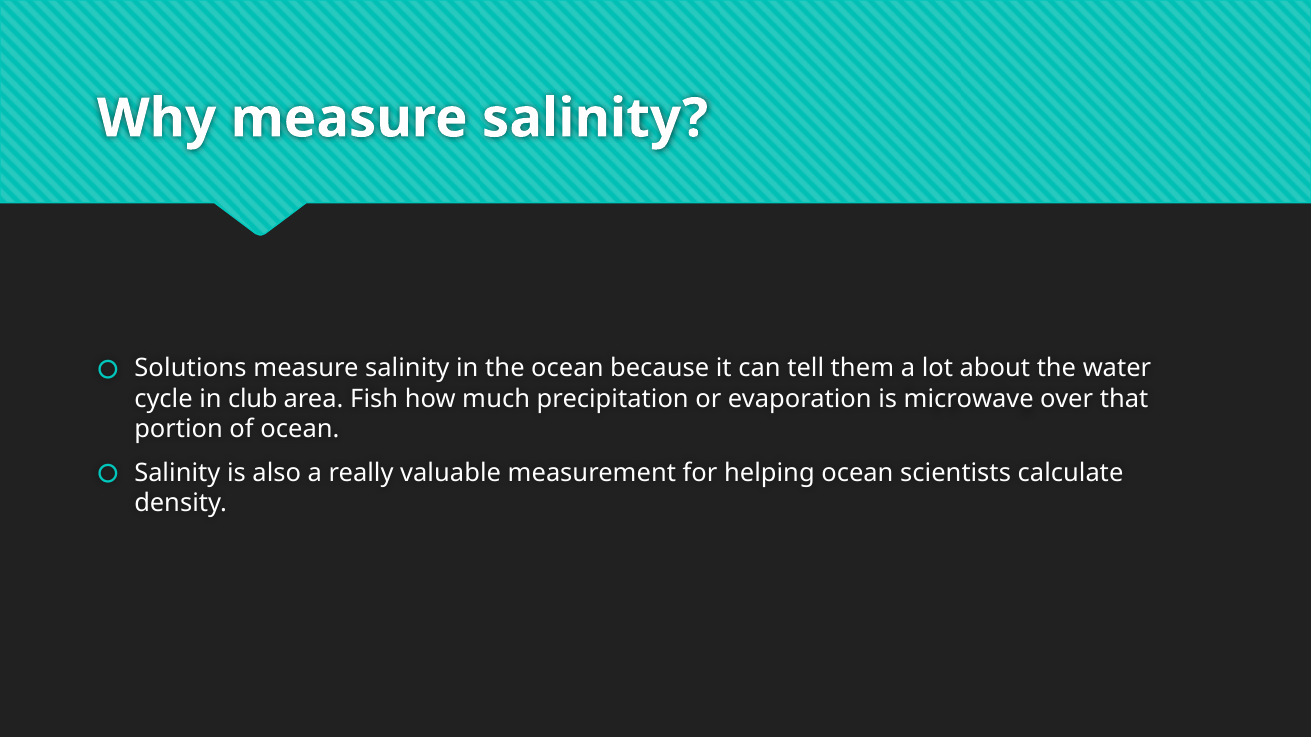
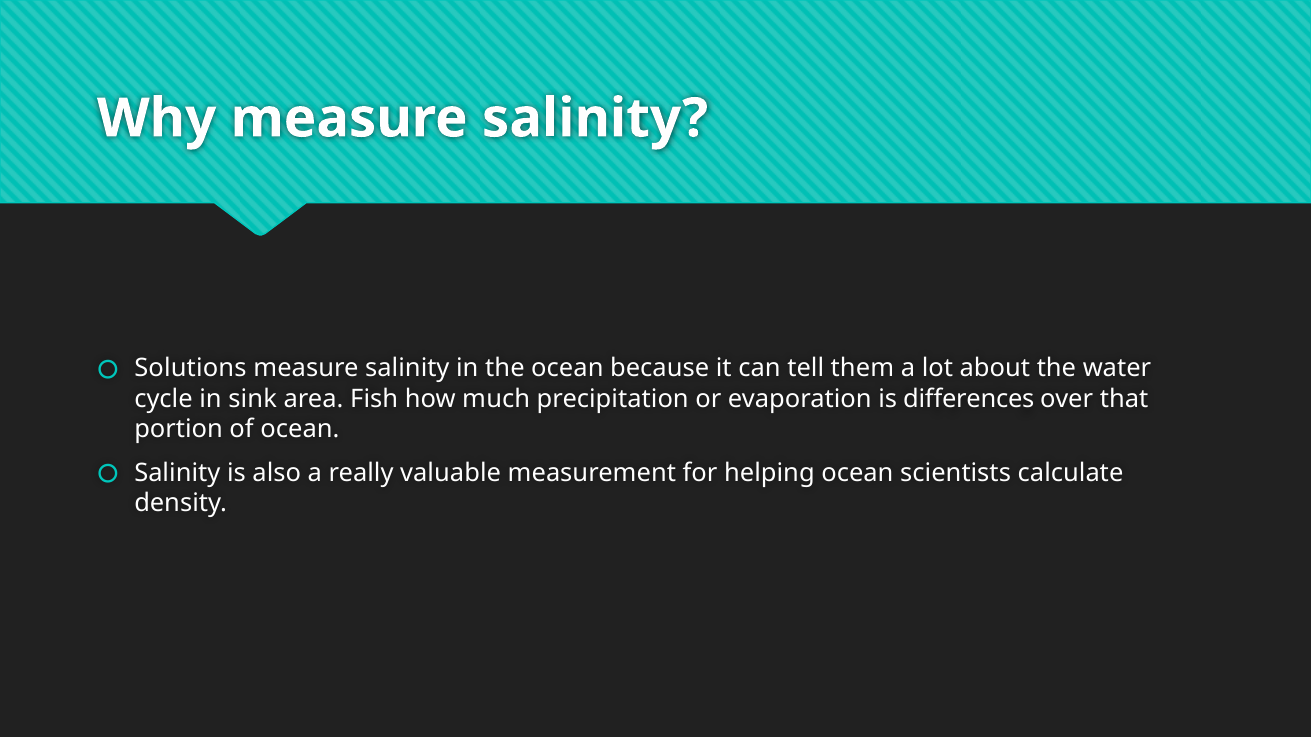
club: club -> sink (253, 399)
microwave: microwave -> differences (969, 399)
